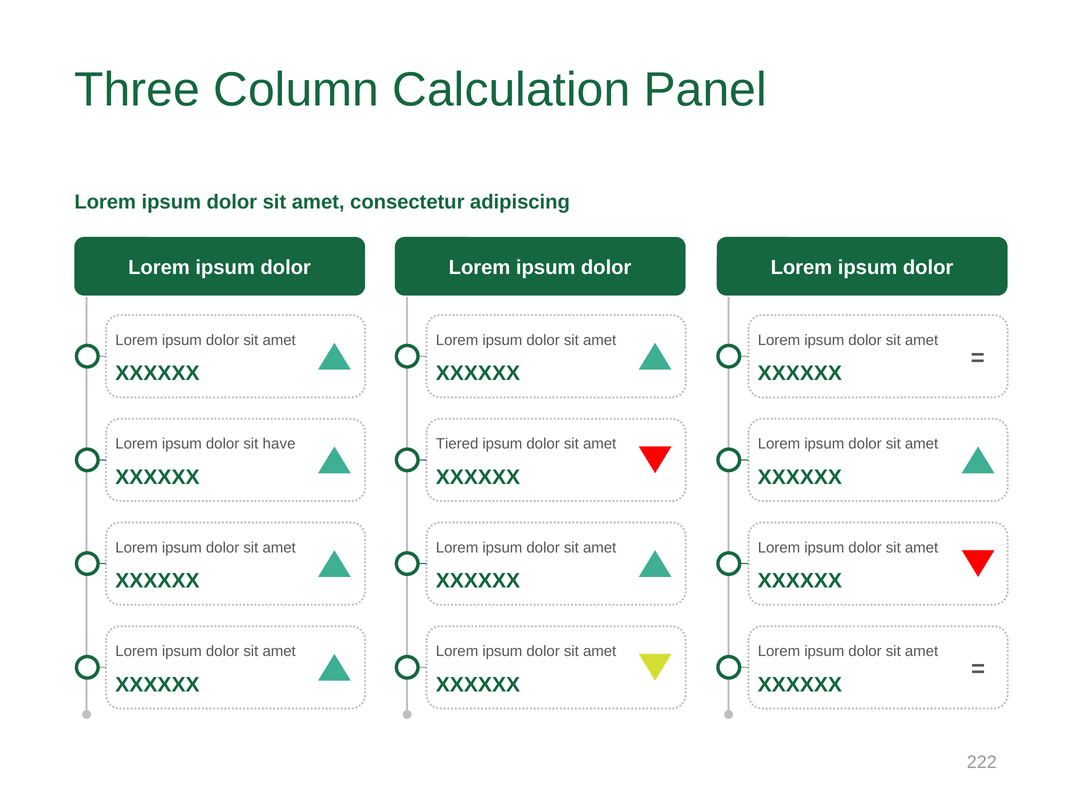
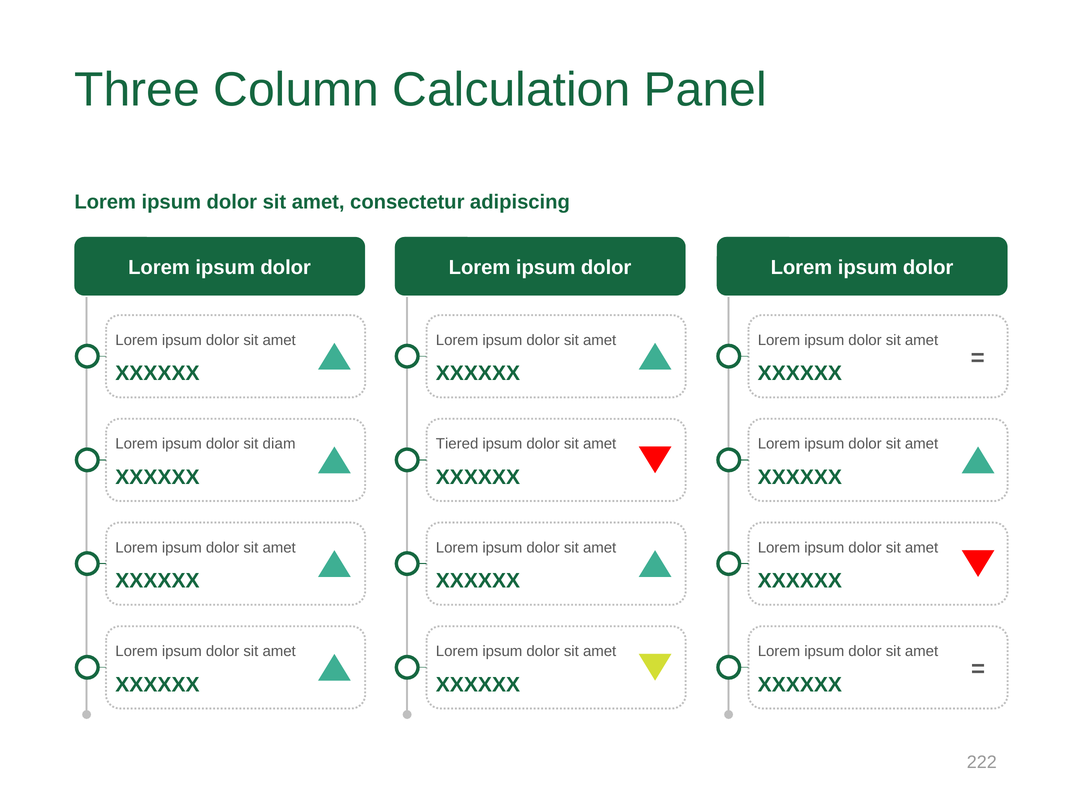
have: have -> diam (279, 444)
